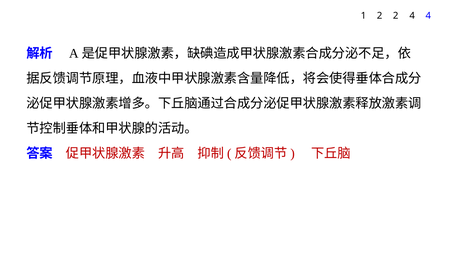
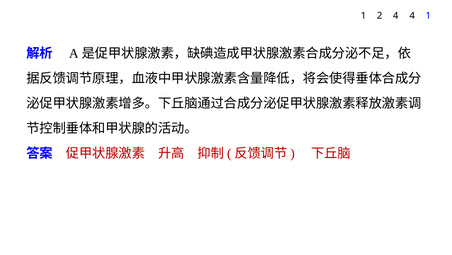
2 2: 2 -> 4 (396, 16)
4 4: 4 -> 1 (428, 16)
